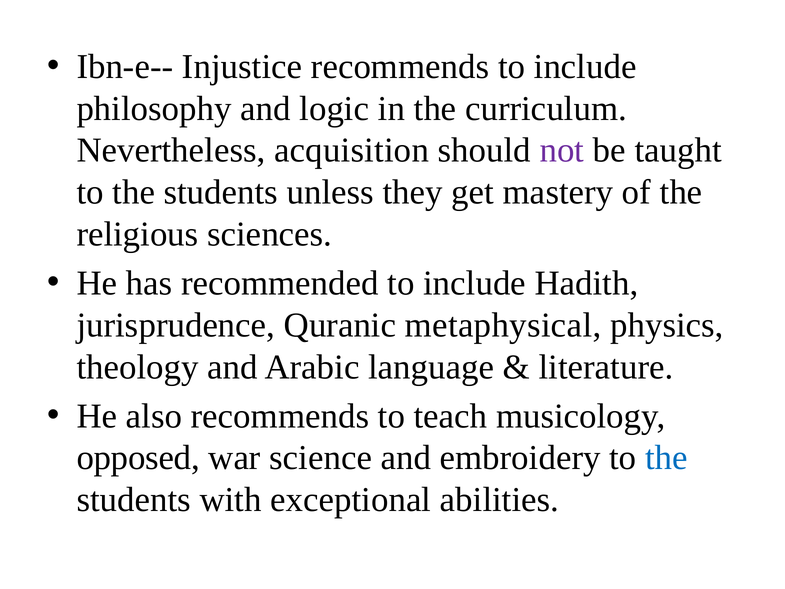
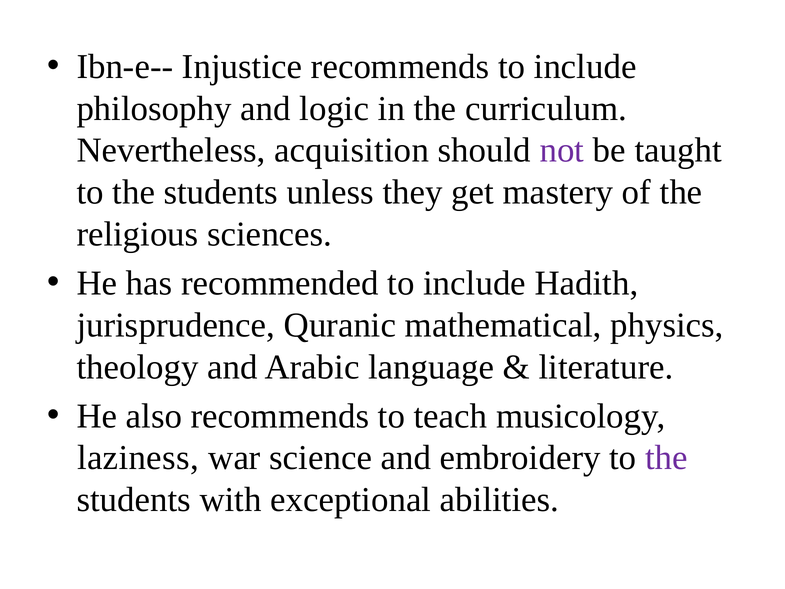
metaphysical: metaphysical -> mathematical (503, 325)
opposed: opposed -> laziness (138, 458)
the colour: blue -> purple (666, 458)
